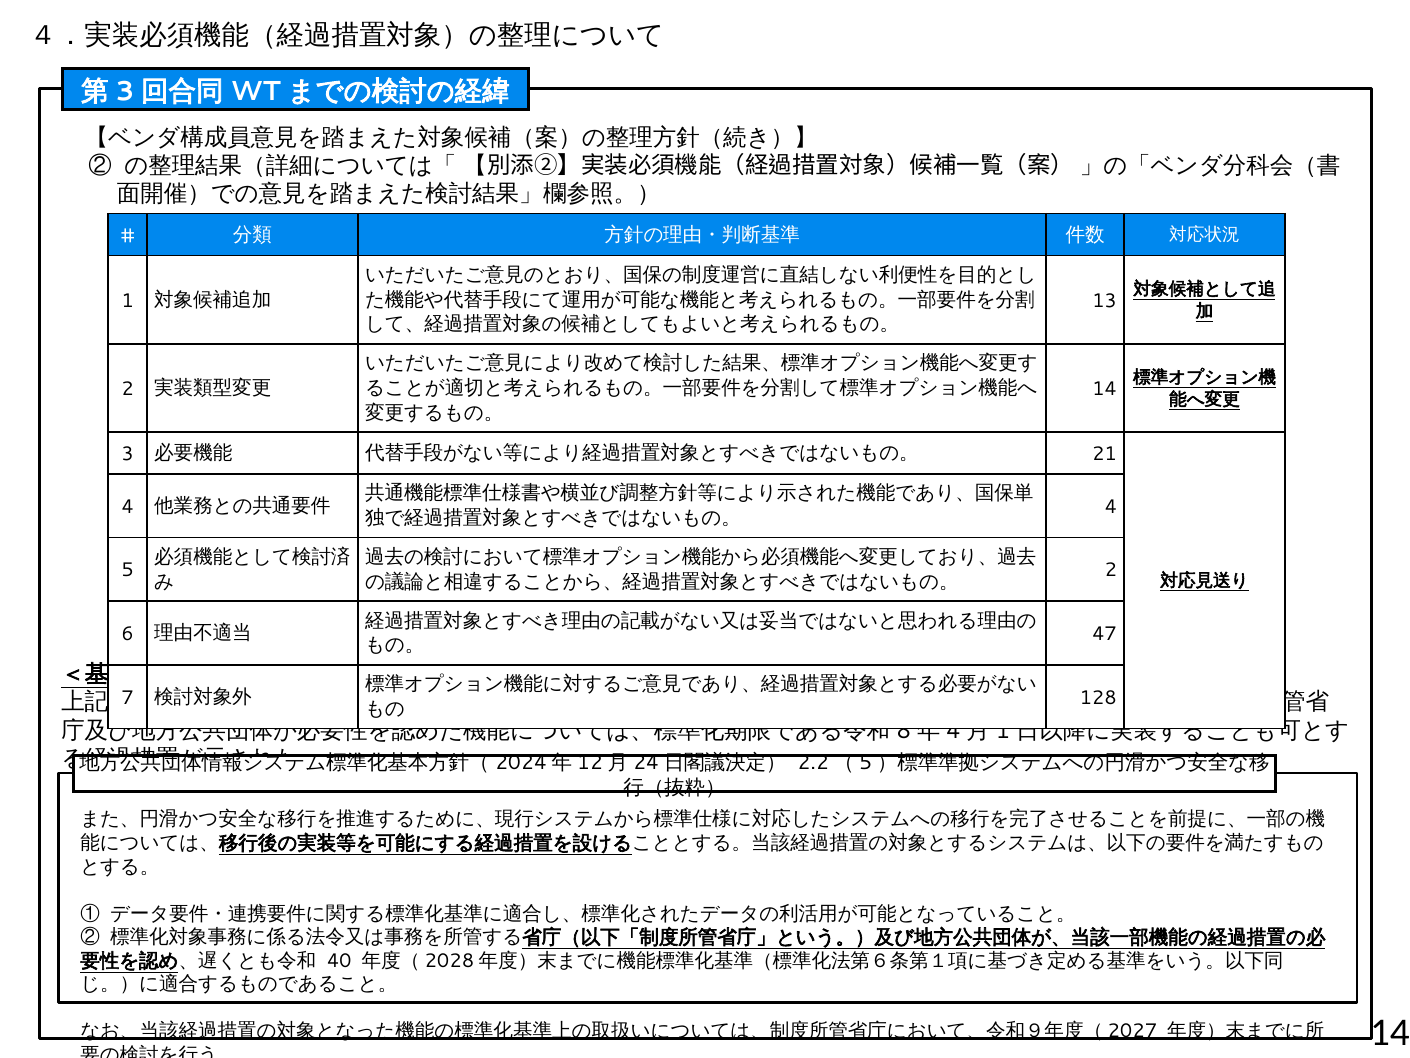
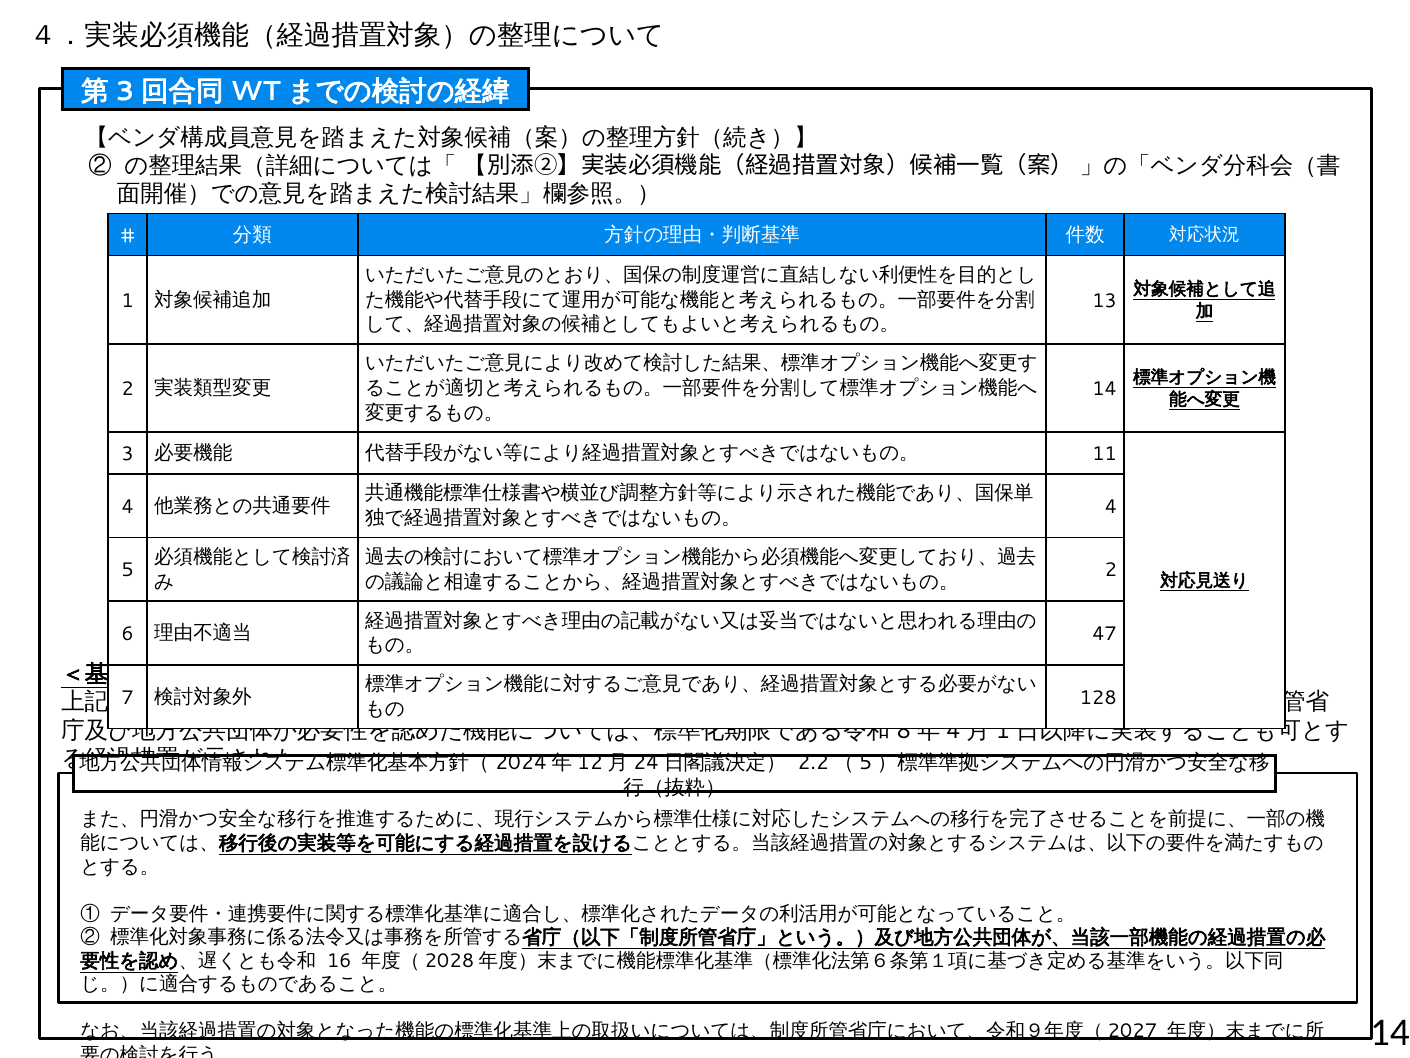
21: 21 -> 11 (1105, 454)
40: 40 -> 16 (339, 960)
